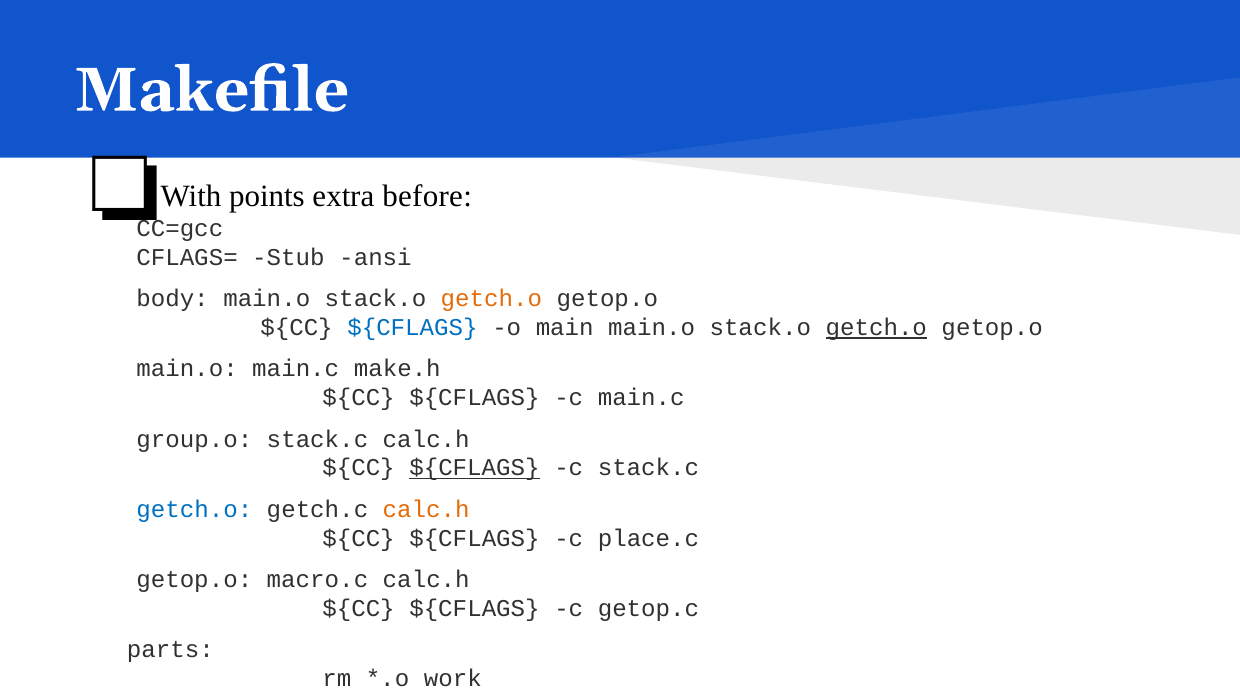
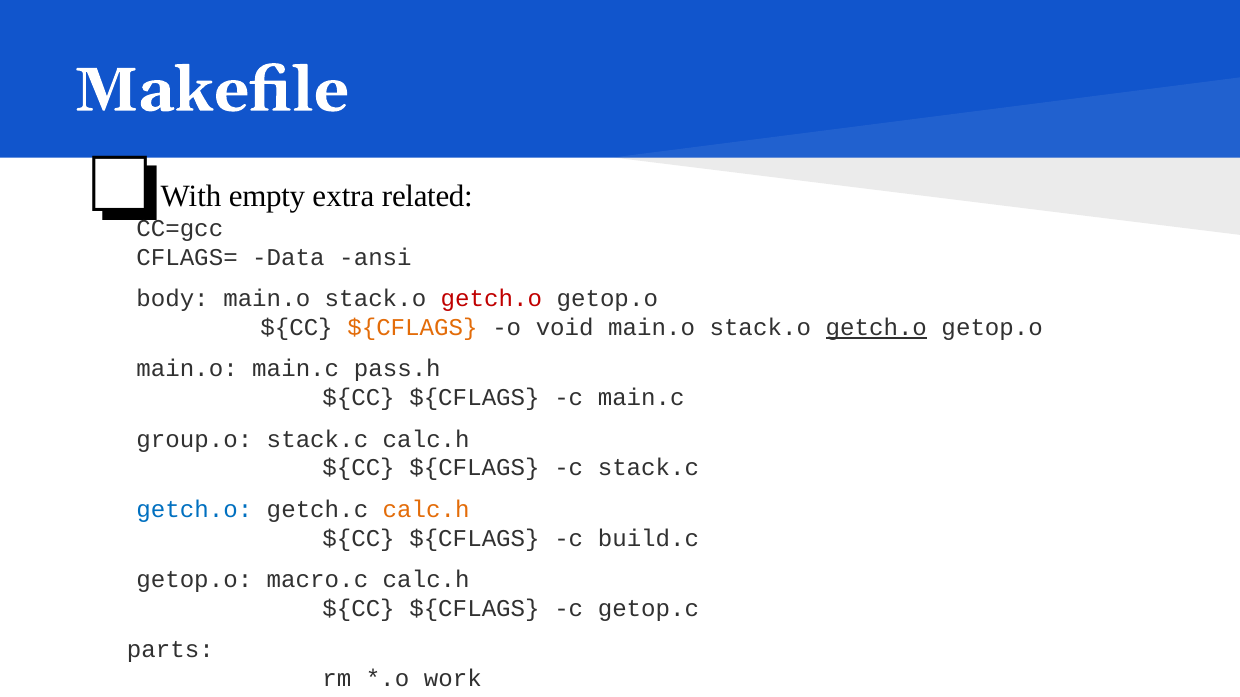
points: points -> empty (267, 196)
before: before -> related (427, 196)
Stub: Stub -> Data (288, 257)
getch.o colour: orange -> red (491, 299)
${CFLAGS colour: blue -> orange (412, 328)
main: main -> void (565, 328)
make.h: make.h -> pass.h (397, 369)
${CFLAGS underline: present -> none (474, 468)
place.c: place.c -> build.c (648, 539)
